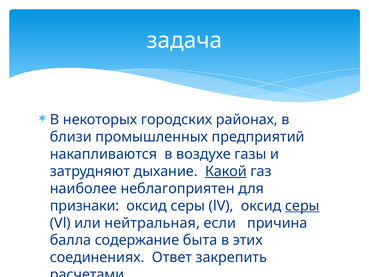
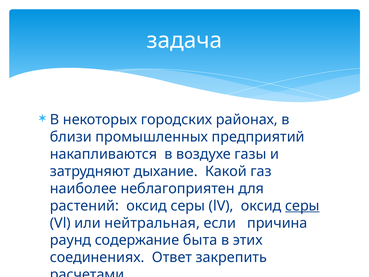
Какой underline: present -> none (226, 171)
признаки: признаки -> растений (84, 206)
балла: балла -> раунд (71, 240)
